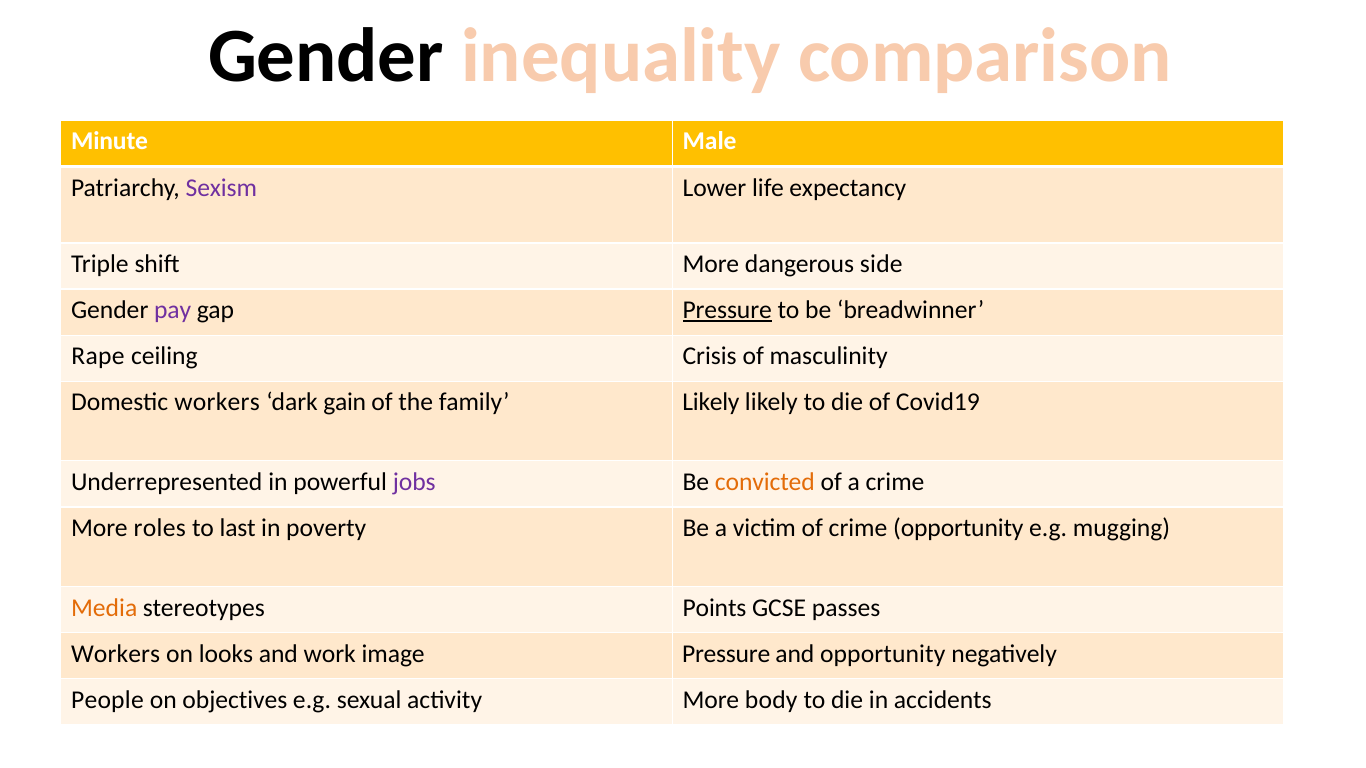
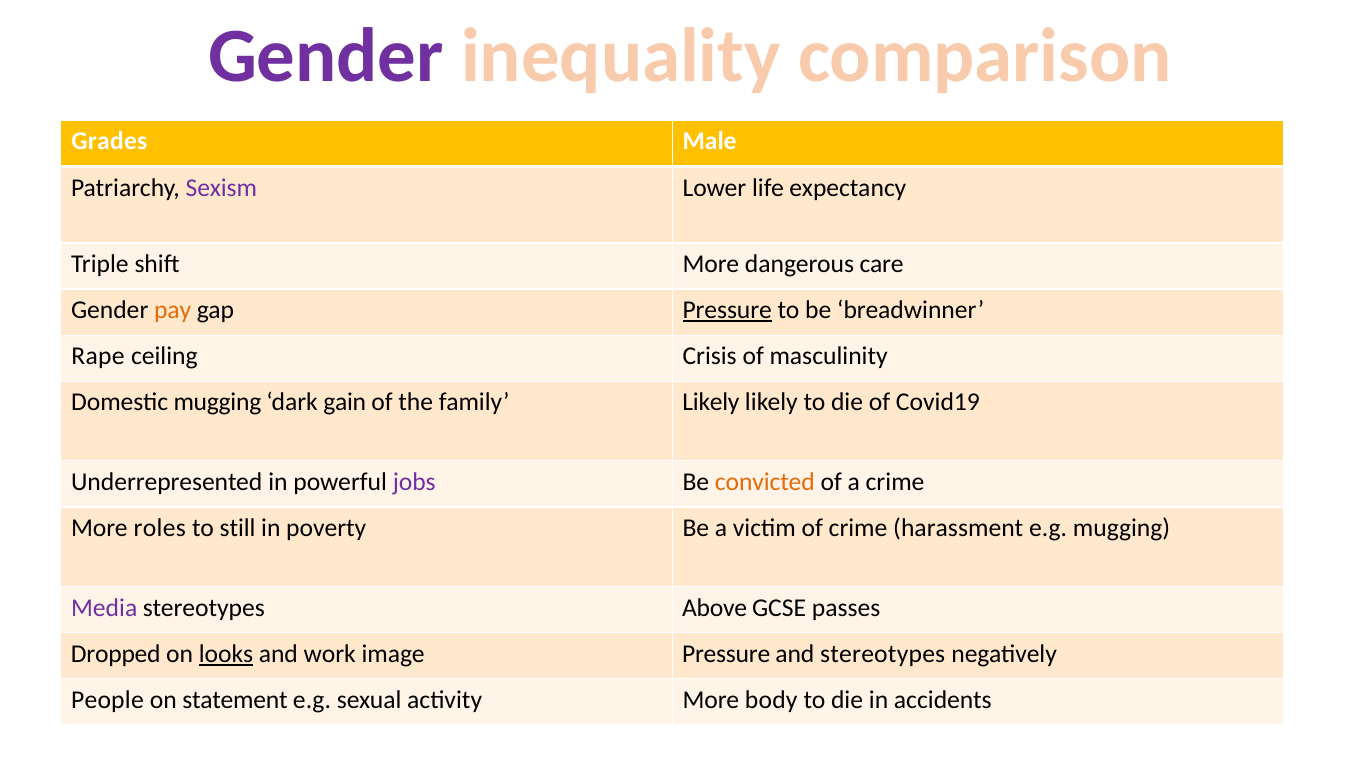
Gender colour: black -> purple (326, 57)
Minute: Minute -> Grades (109, 142)
side: side -> care (882, 264)
pay colour: purple -> orange (173, 310)
Domestic workers: workers -> mugging (217, 403)
last: last -> still (238, 528)
crime opportunity: opportunity -> harassment (958, 528)
Media colour: orange -> purple (104, 608)
Points: Points -> Above (715, 608)
Workers: Workers -> Dropped (116, 654)
looks underline: none -> present (226, 654)
and opportunity: opportunity -> stereotypes (883, 654)
objectives: objectives -> statement (235, 700)
